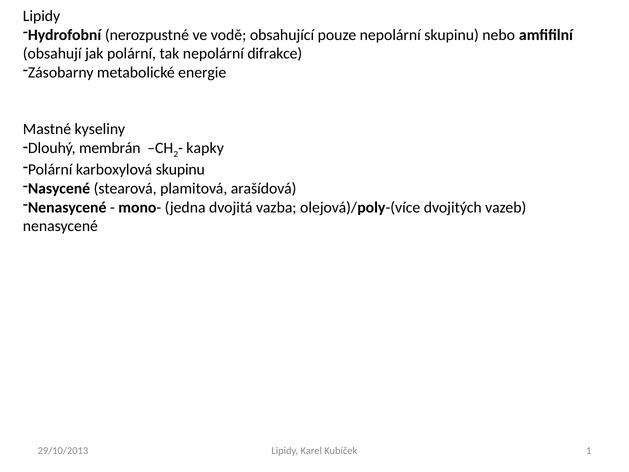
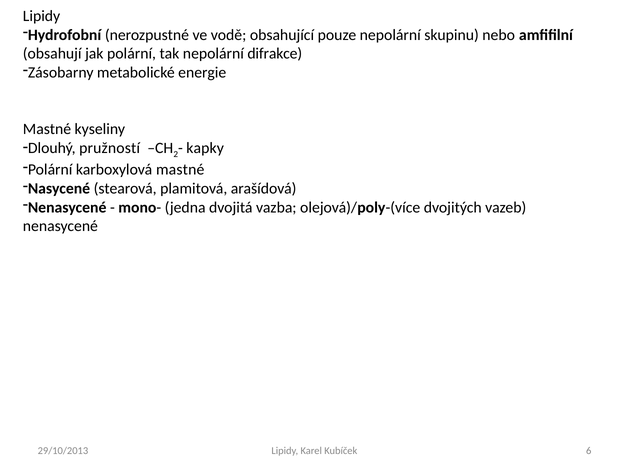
membrán: membrán -> pružností (110, 148)
karboxylová skupinu: skupinu -> mastné (180, 170)
1: 1 -> 6 (589, 450)
